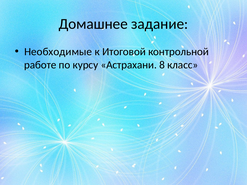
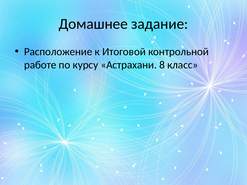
Необходимые: Необходимые -> Расположение (58, 52)
